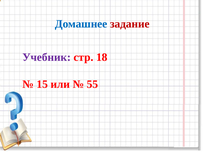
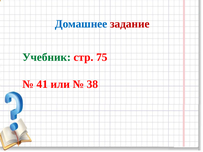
Учебник colour: purple -> green (47, 57)
18: 18 -> 75 (102, 57)
15: 15 -> 41 (42, 84)
55: 55 -> 38 (92, 84)
